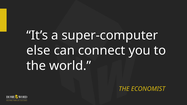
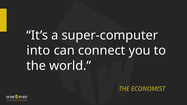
else: else -> into (38, 51)
